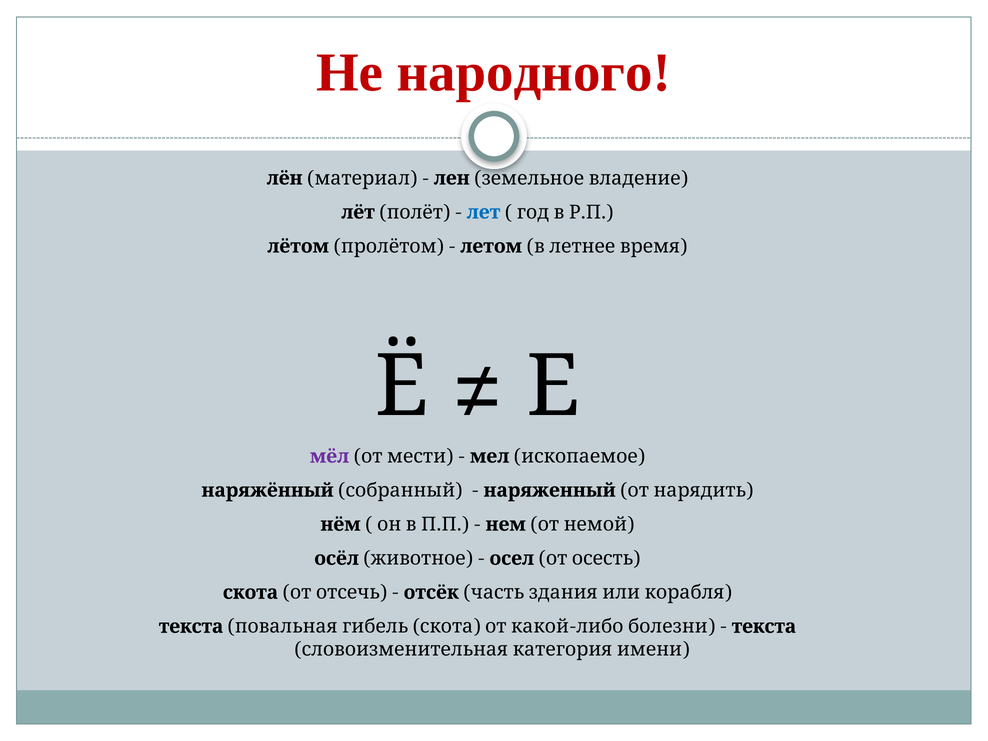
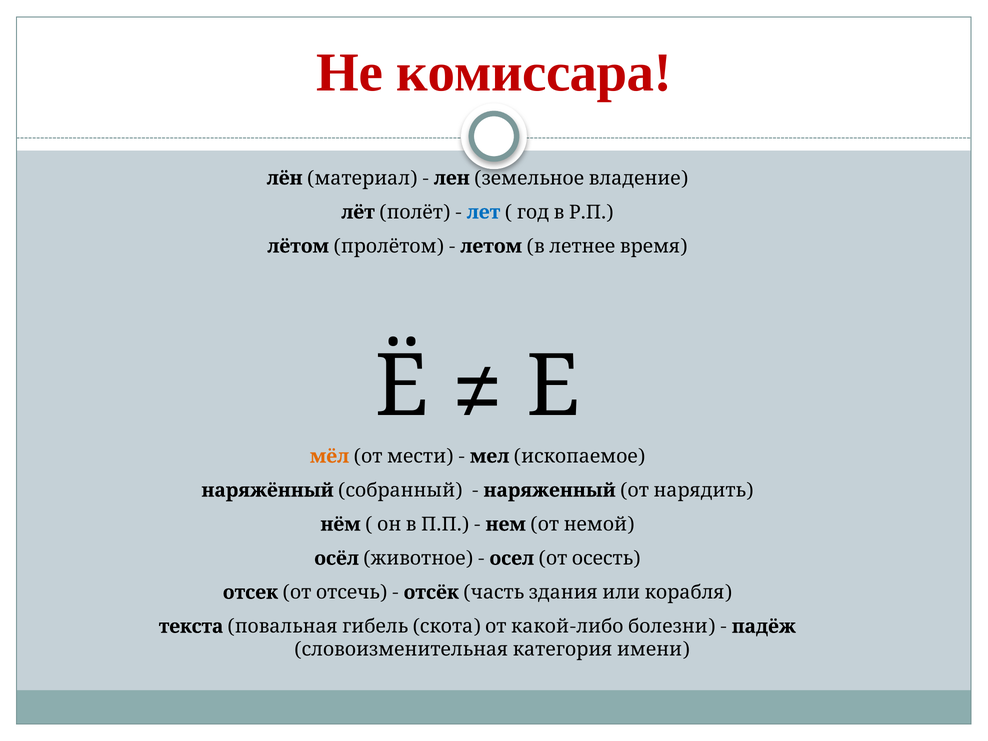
народного: народного -> комиссара (534, 73)
мёл colour: purple -> orange (330, 456)
скота: скота -> отсек (250, 592)
текста: текста -> падёж (764, 626)
